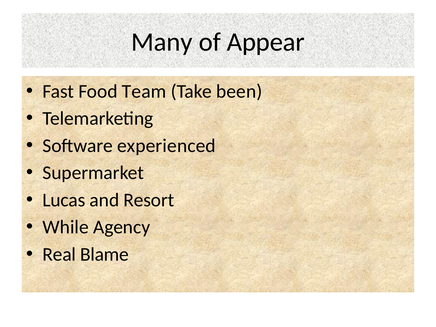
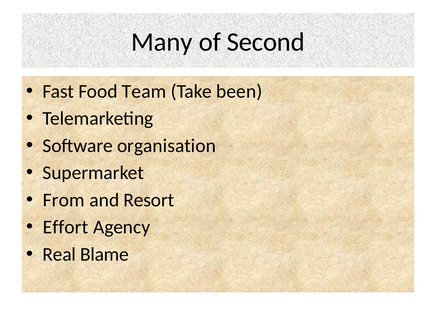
Appear: Appear -> Second (266, 42)
experienced: experienced -> organisation (166, 146)
Lucas: Lucas -> From (64, 200)
While: While -> Effort (66, 227)
